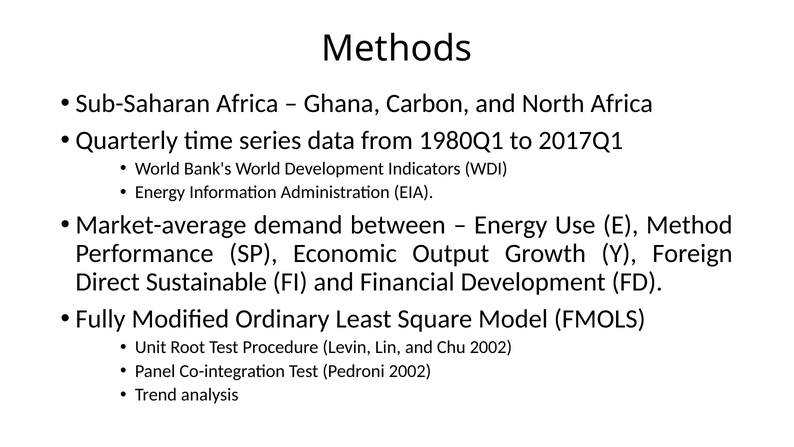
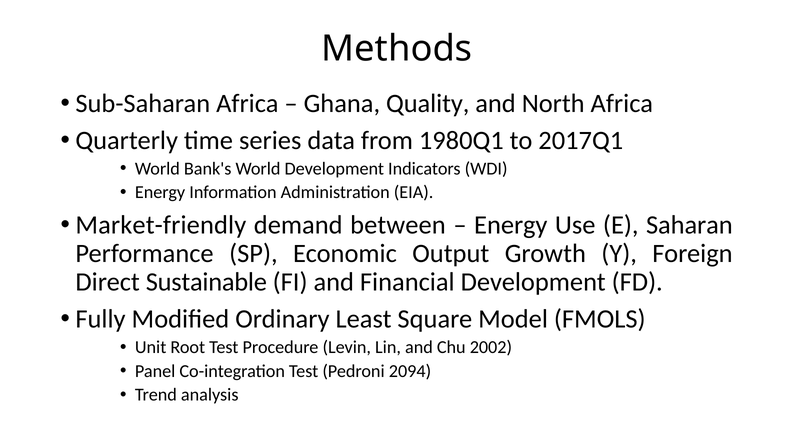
Carbon: Carbon -> Quality (428, 103)
Market-average: Market-average -> Market-friendly (161, 225)
Method: Method -> Saharan (689, 225)
Pedroni 2002: 2002 -> 2094 (410, 371)
